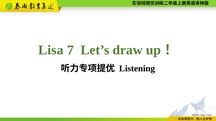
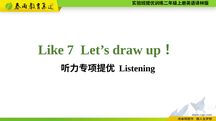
Lisa: Lisa -> Like (51, 50)
